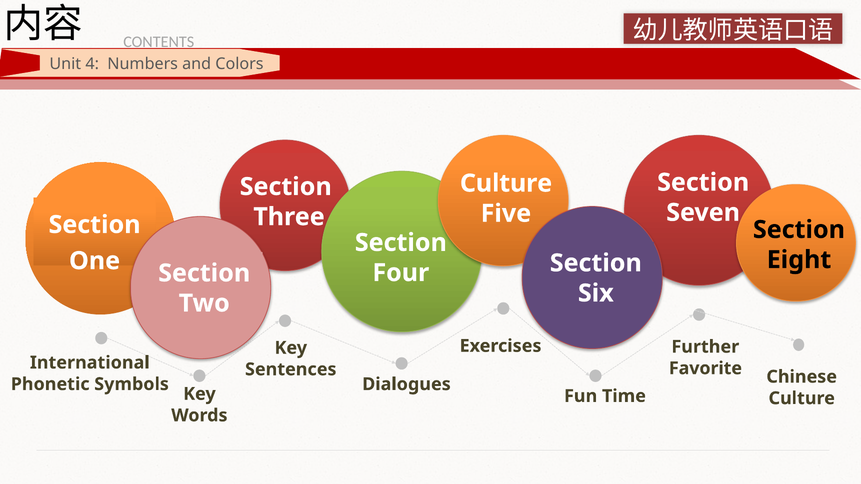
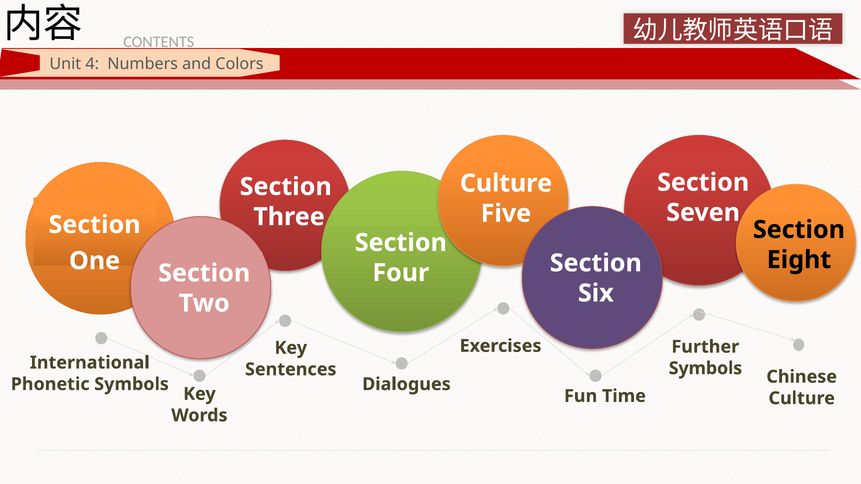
Favorite: Favorite -> Symbols (705, 369)
